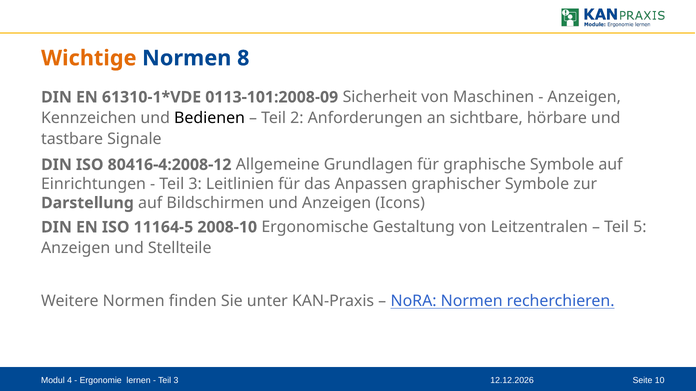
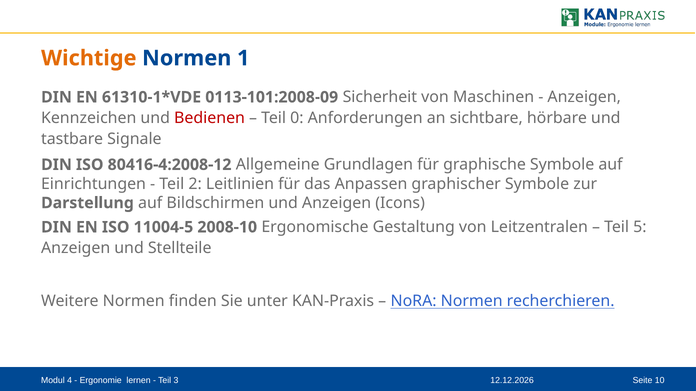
8: 8 -> 1 (243, 58)
Bedienen colour: black -> red (210, 118)
2: 2 -> 0 (297, 118)
3: 3 -> 2 (195, 184)
11164-5: 11164-5 -> 11004-5 (163, 227)
